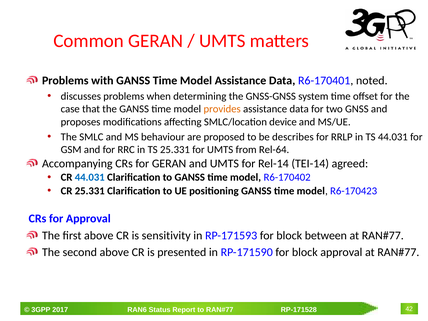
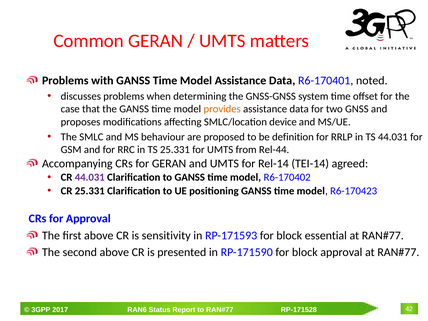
describes: describes -> definition (293, 137)
Rel-64: Rel-64 -> Rel-44 (274, 150)
44.031 colour: blue -> purple (90, 177)
between: between -> essential (326, 236)
